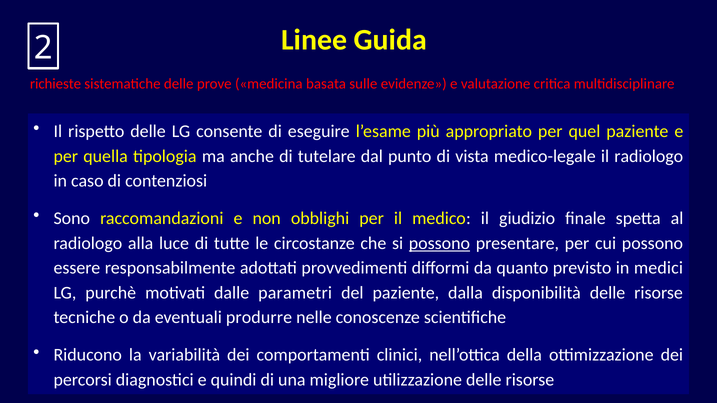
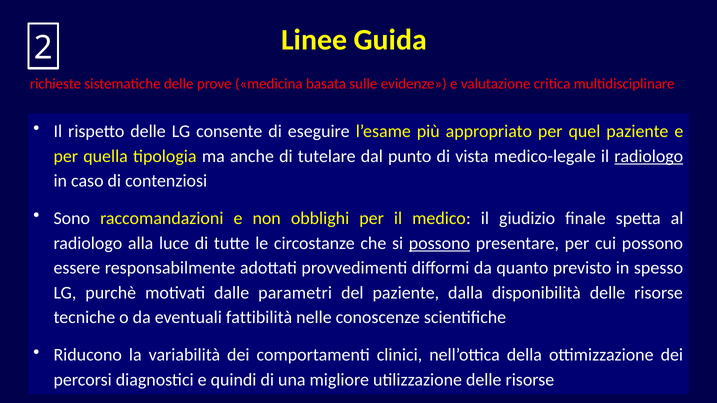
radiologo underline: none -> present (649, 156)
medici: medici -> spesso (658, 268)
produrre: produrre -> fattibilità (259, 318)
